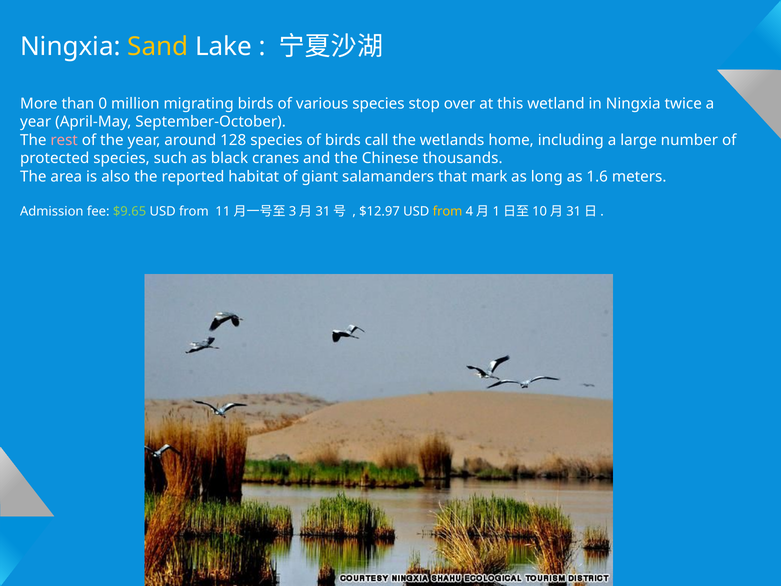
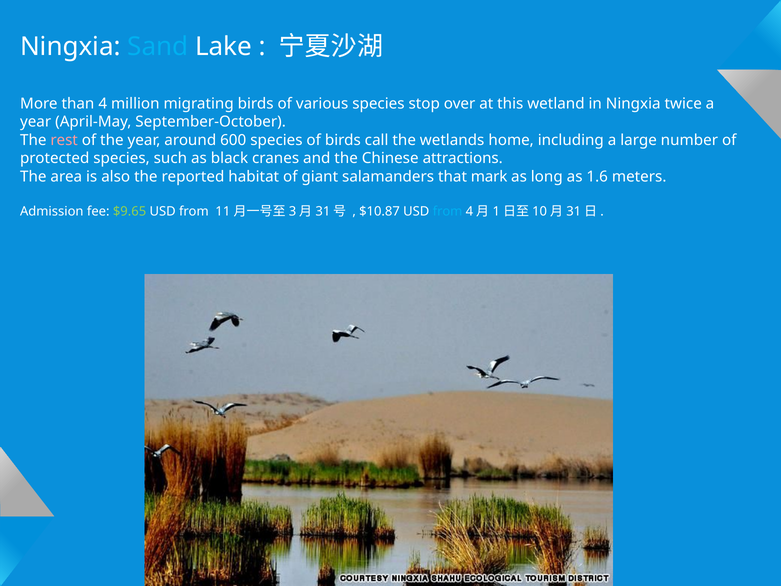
Sand colour: yellow -> light blue (158, 47)
than 0: 0 -> 4 (103, 104)
128: 128 -> 600 (233, 140)
thousands: thousands -> attractions (463, 158)
$12.97: $12.97 -> $10.87 (380, 211)
from colour: yellow -> light blue (448, 211)
